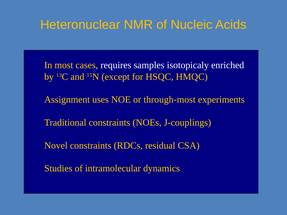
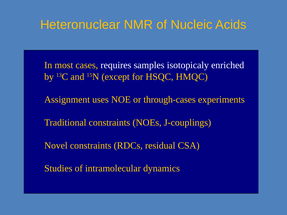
through-most: through-most -> through-cases (170, 100)
